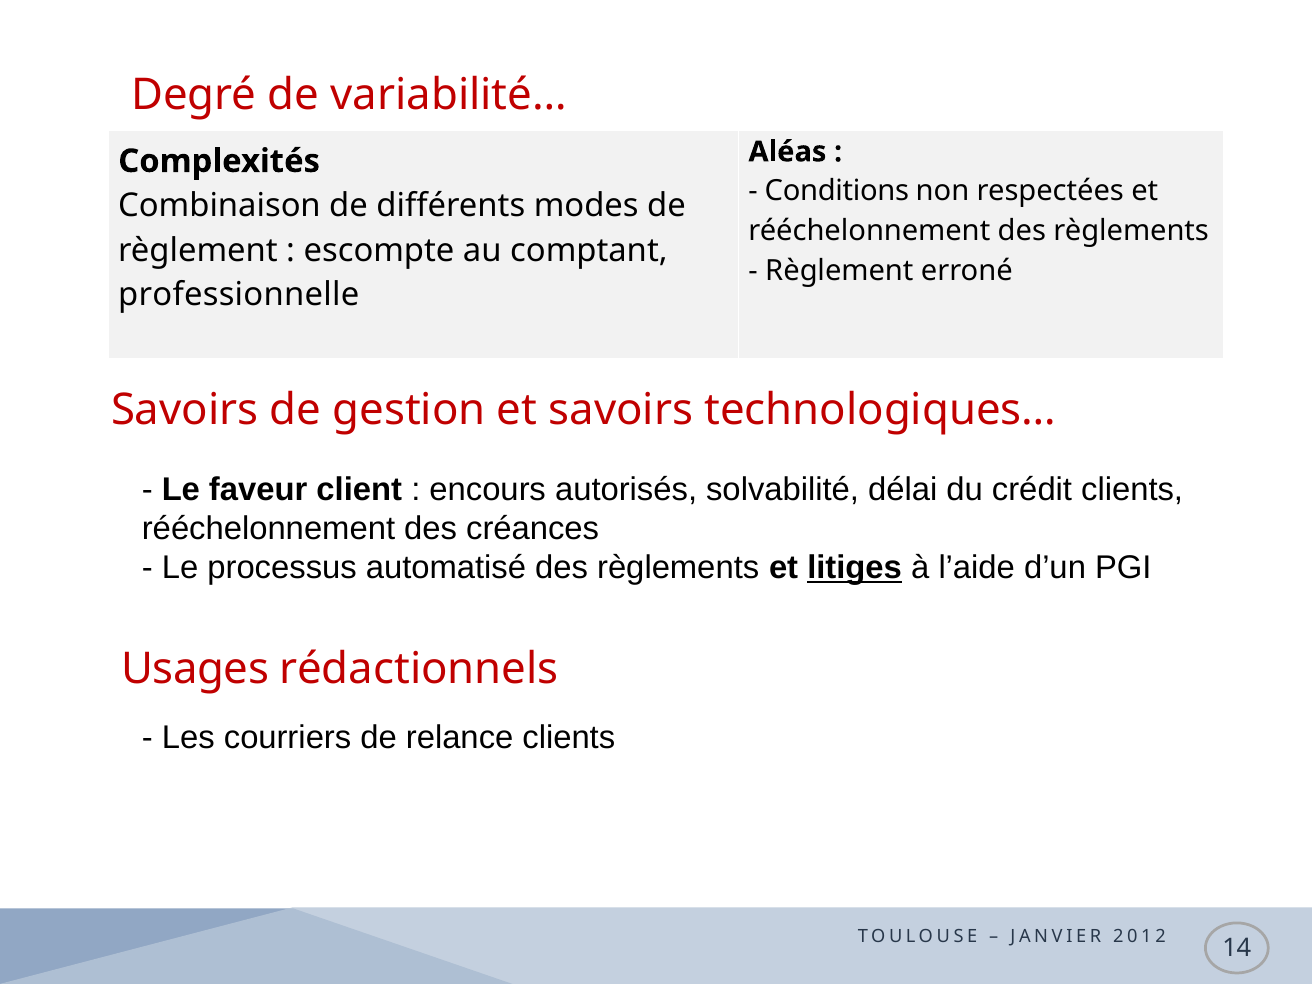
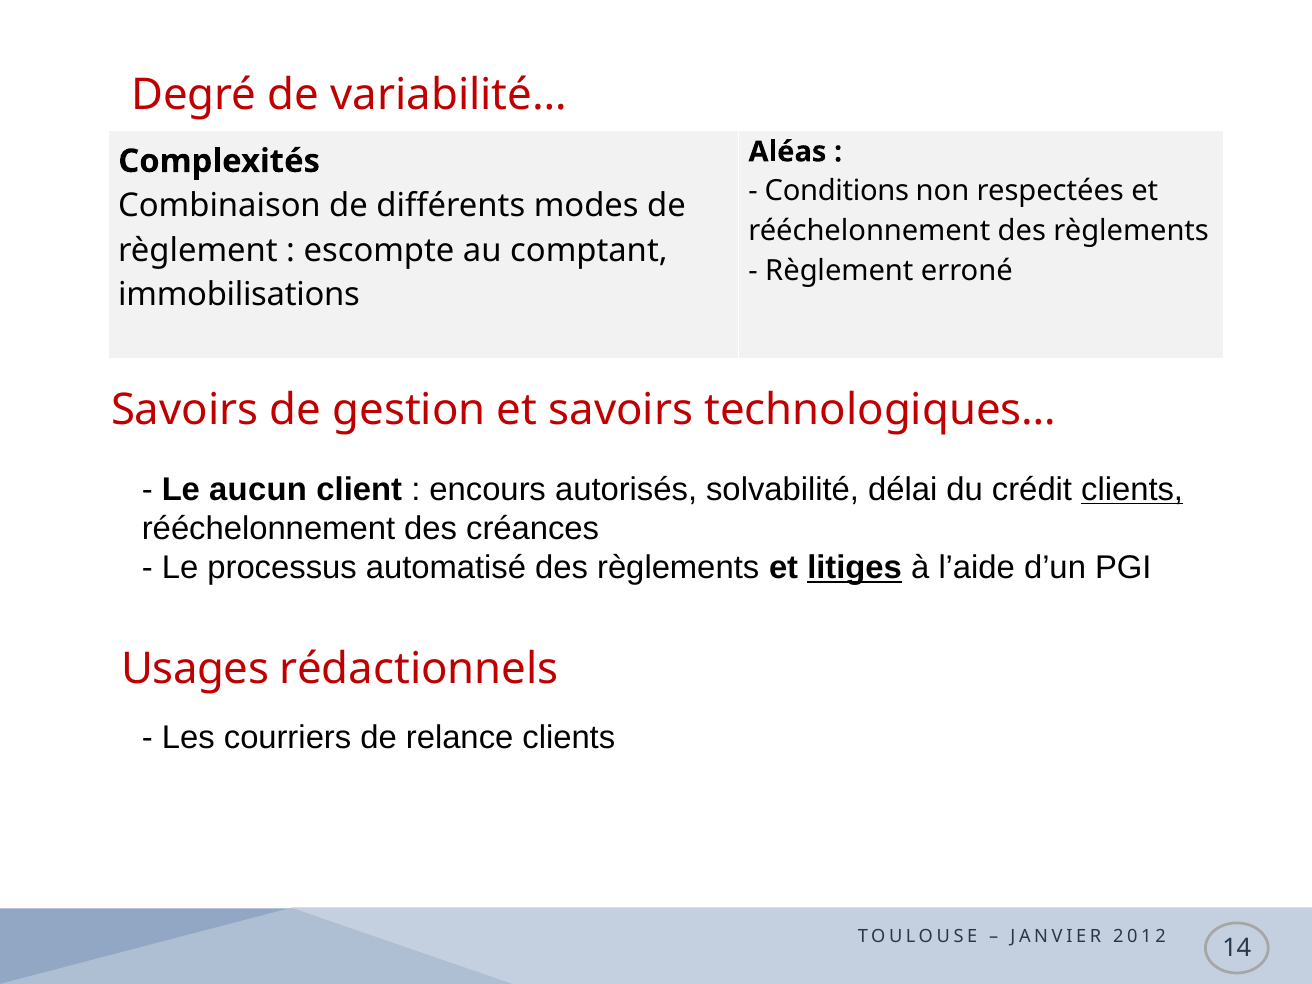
professionnelle: professionnelle -> immobilisations (239, 295)
faveur: faveur -> aucun (258, 489)
clients underline: none -> present (1132, 489)
